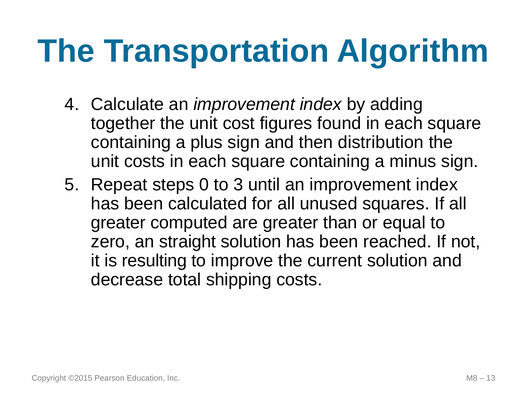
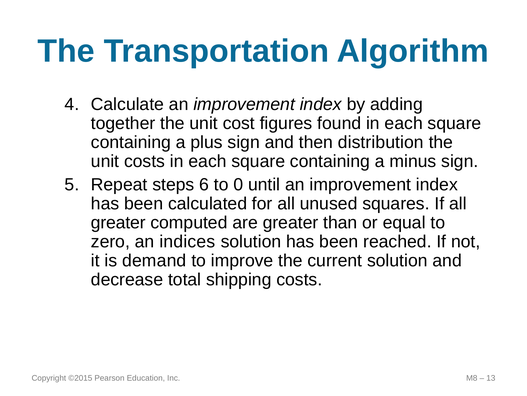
0: 0 -> 6 (204, 185)
3: 3 -> 0 (238, 185)
straight: straight -> indices (187, 241)
resulting: resulting -> demand (154, 260)
